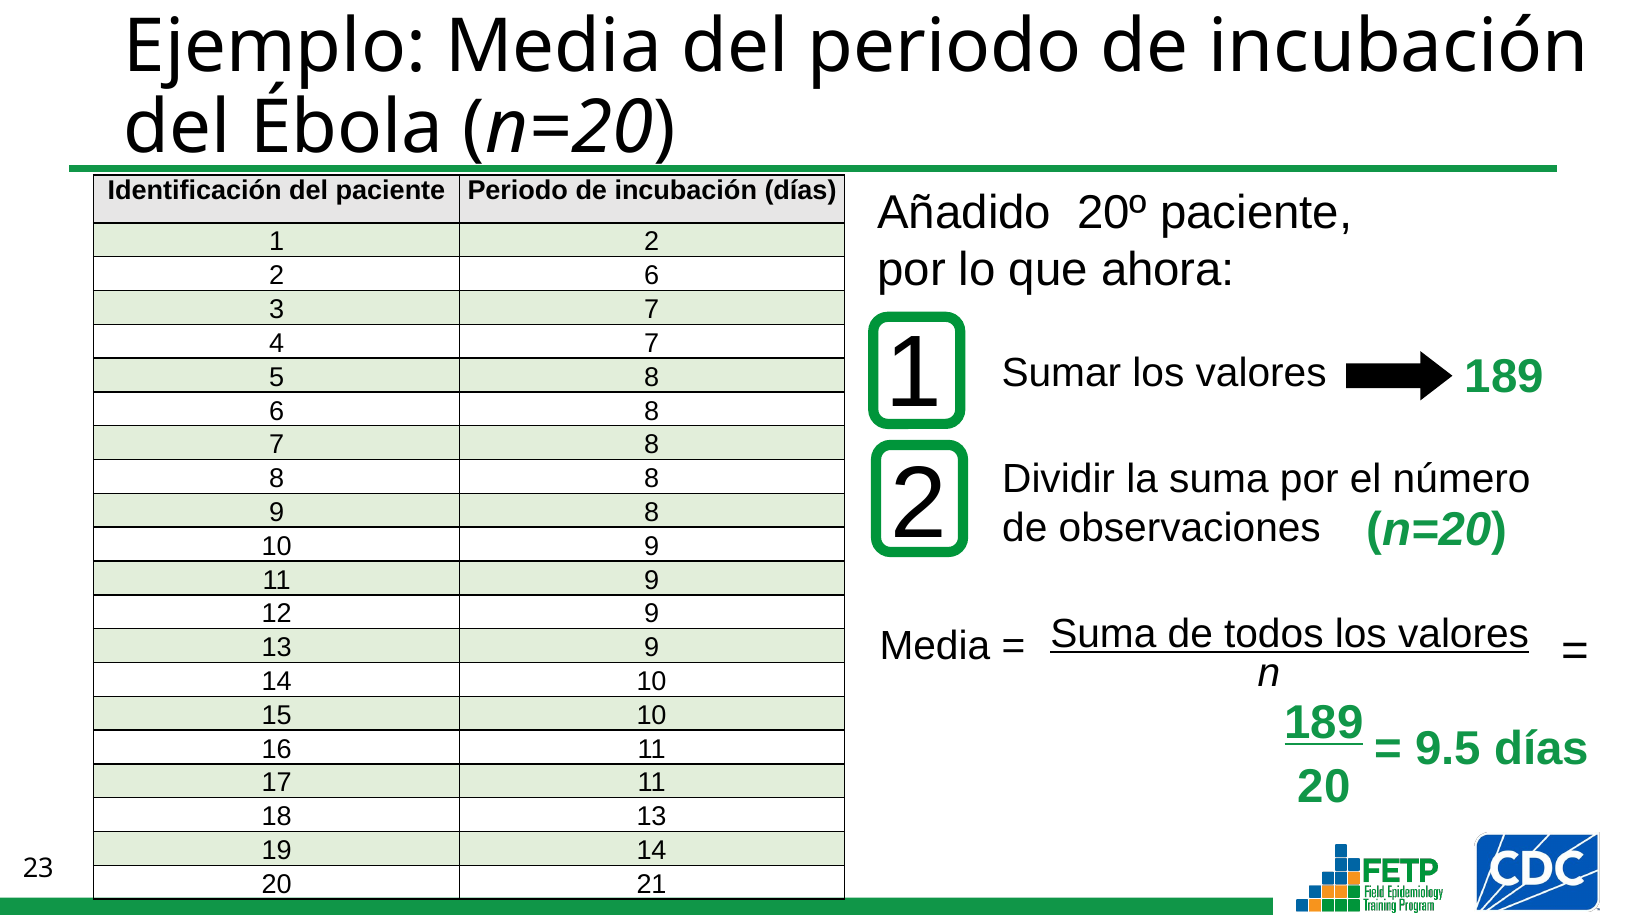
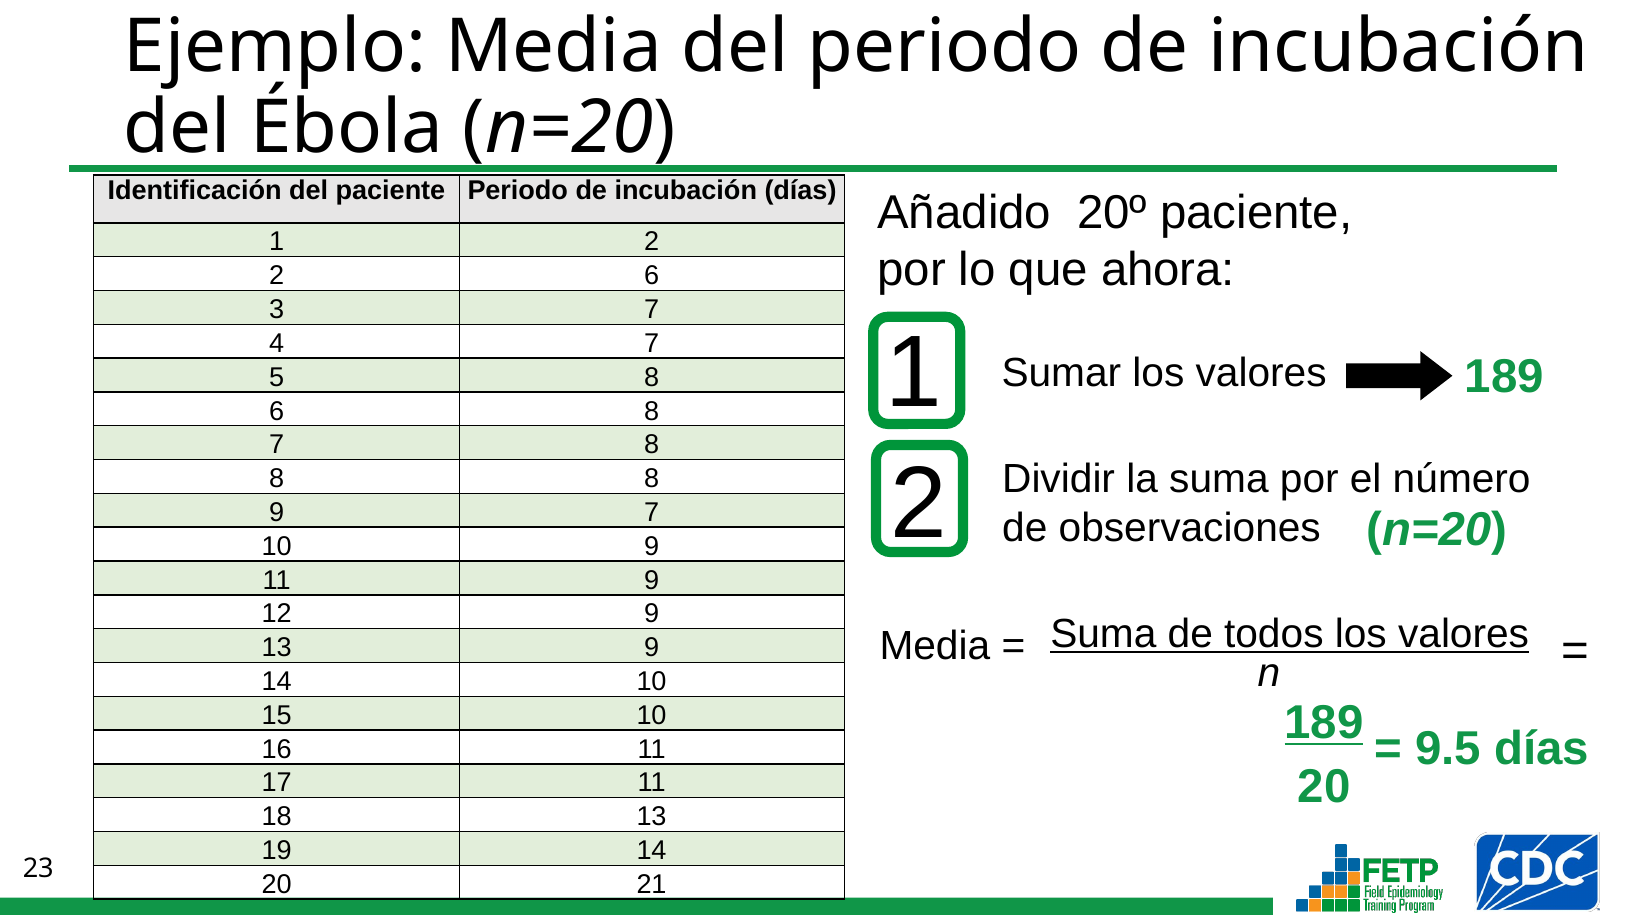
9 8: 8 -> 7 (652, 512)
